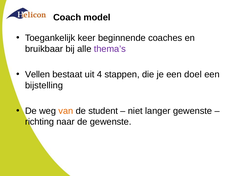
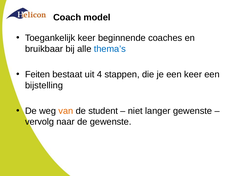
thema’s colour: purple -> blue (110, 49)
Vellen: Vellen -> Feiten (37, 75)
een doel: doel -> keer (193, 75)
richting: richting -> vervolg (40, 122)
